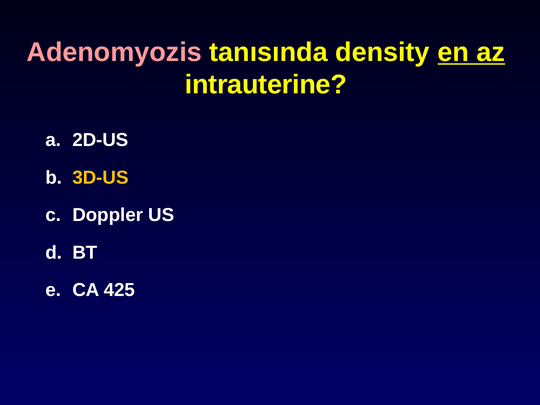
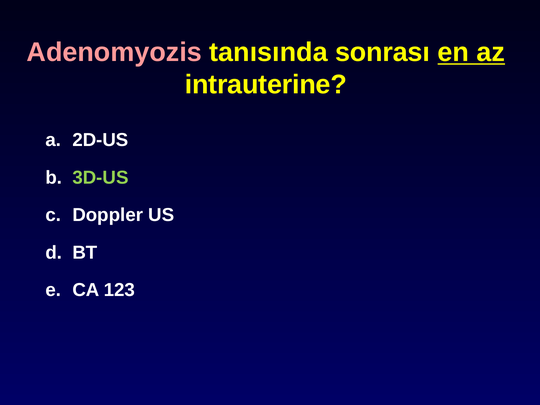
density: density -> sonrası (383, 52)
3D-US colour: yellow -> light green (100, 178)
425: 425 -> 123 (119, 290)
